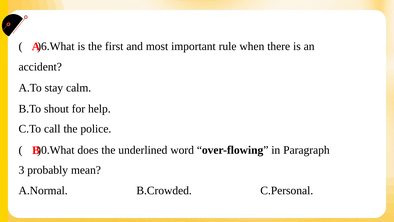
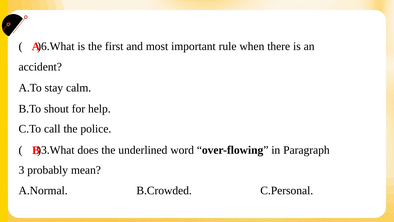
)0.What: )0.What -> )3.What (56, 150)
